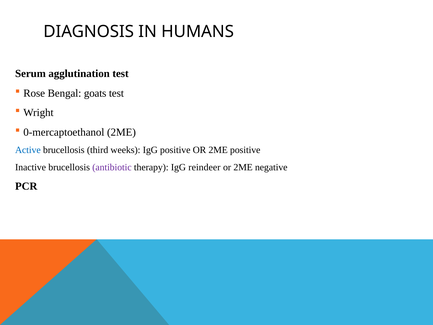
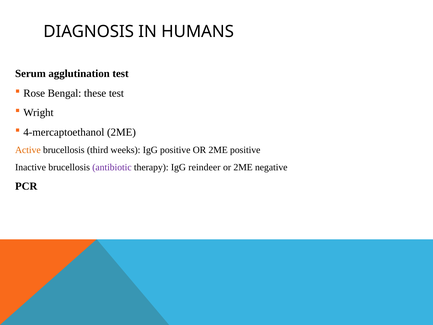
goats: goats -> these (95, 93)
0-mercaptoethanol: 0-mercaptoethanol -> 4-mercaptoethanol (64, 132)
Active colour: blue -> orange (28, 150)
